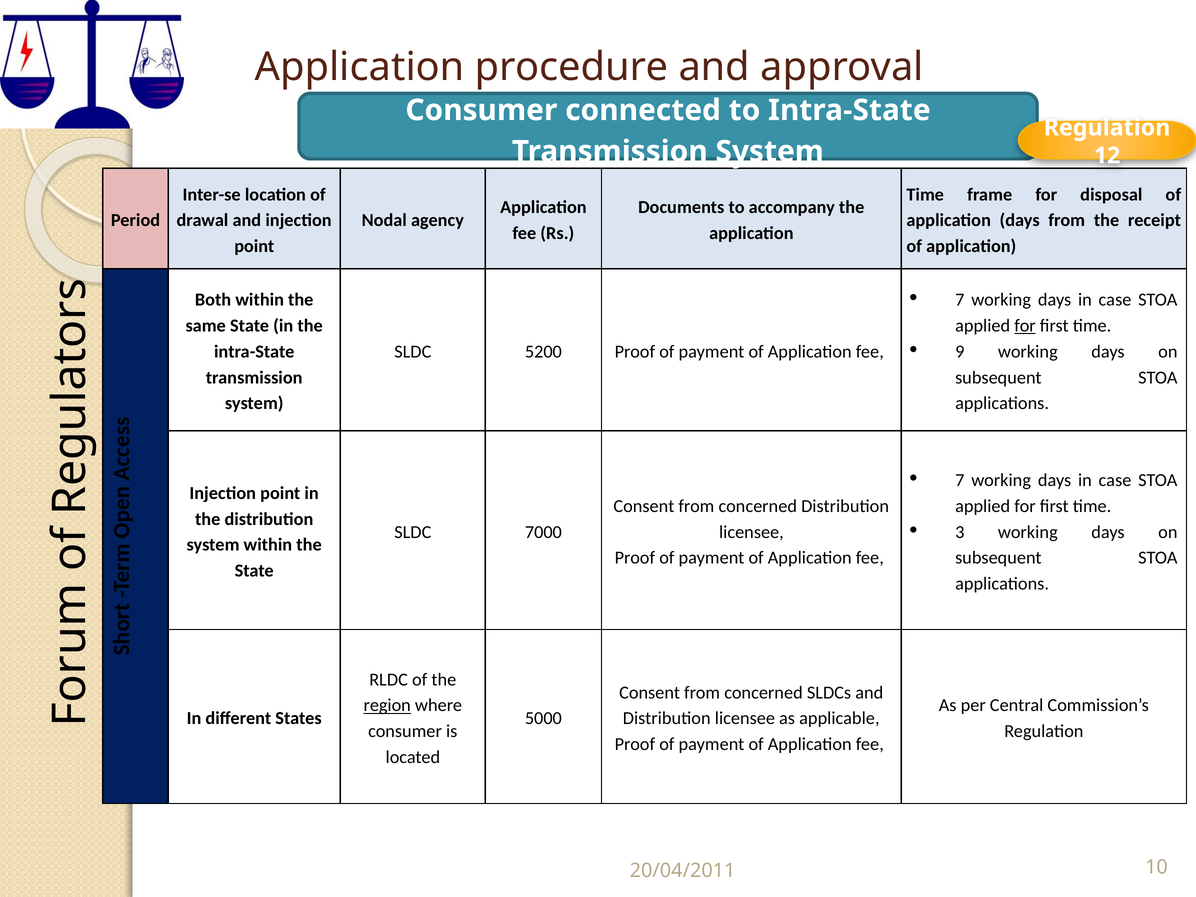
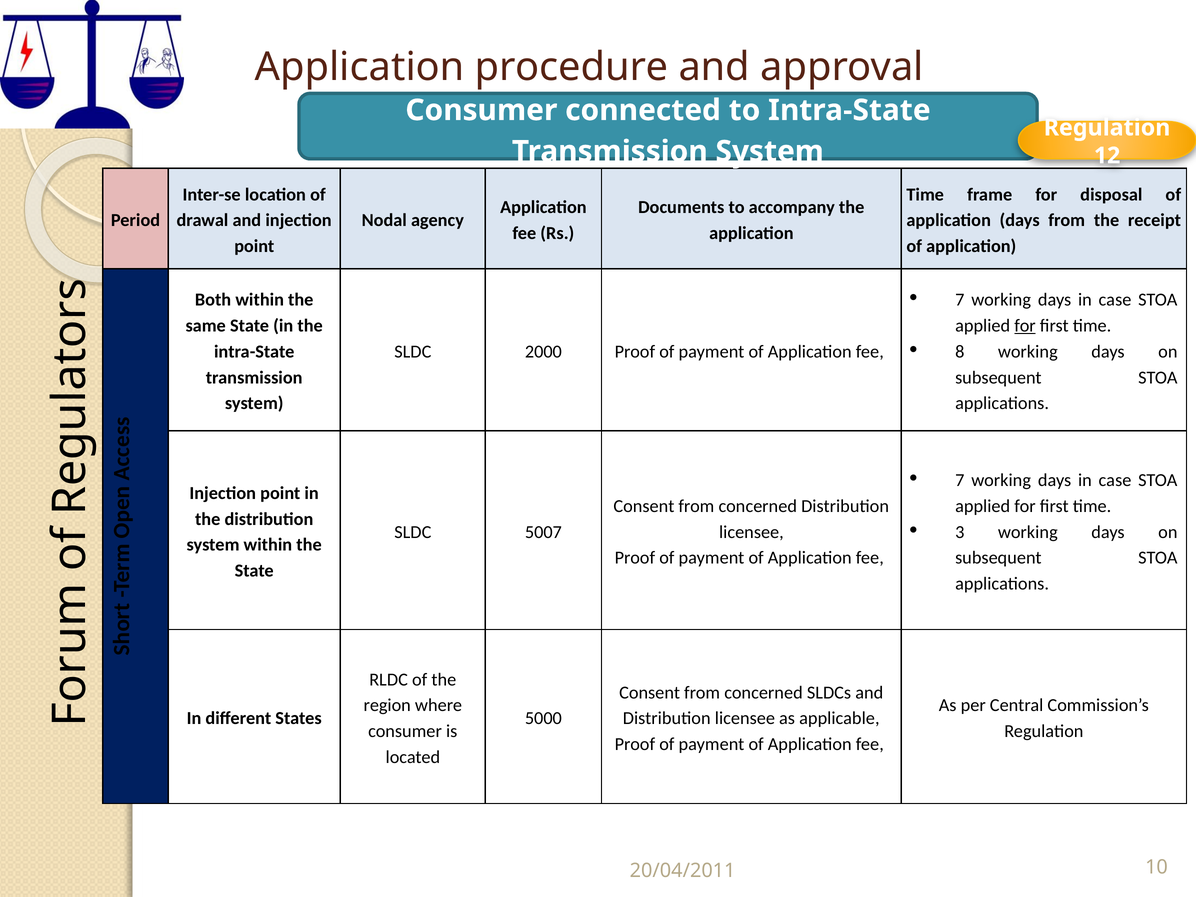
9: 9 -> 8 (960, 352)
5200: 5200 -> 2000 (543, 352)
7000: 7000 -> 5007 (543, 532)
region underline: present -> none (387, 705)
